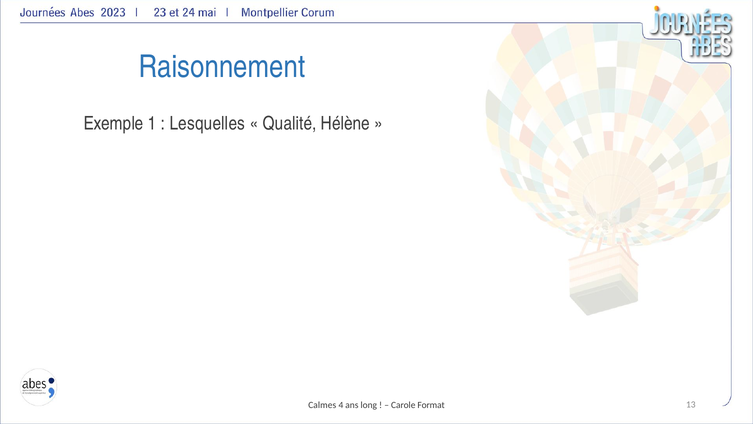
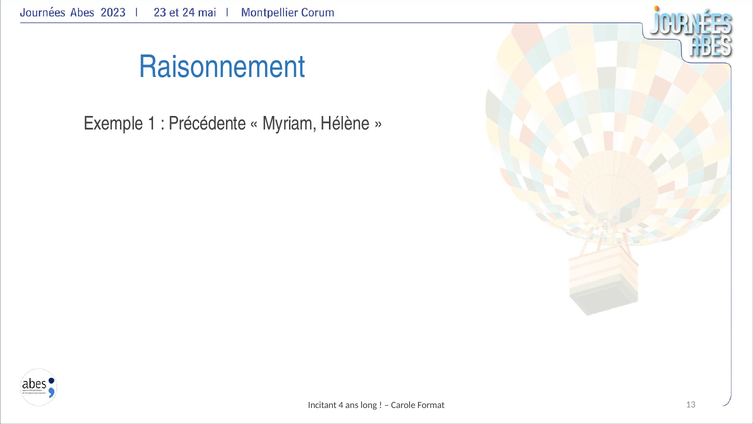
Lesquelles: Lesquelles -> Précédente (207, 123)
Qualité: Qualité -> Myriam (290, 123)
Calmes: Calmes -> Incitant (322, 404)
